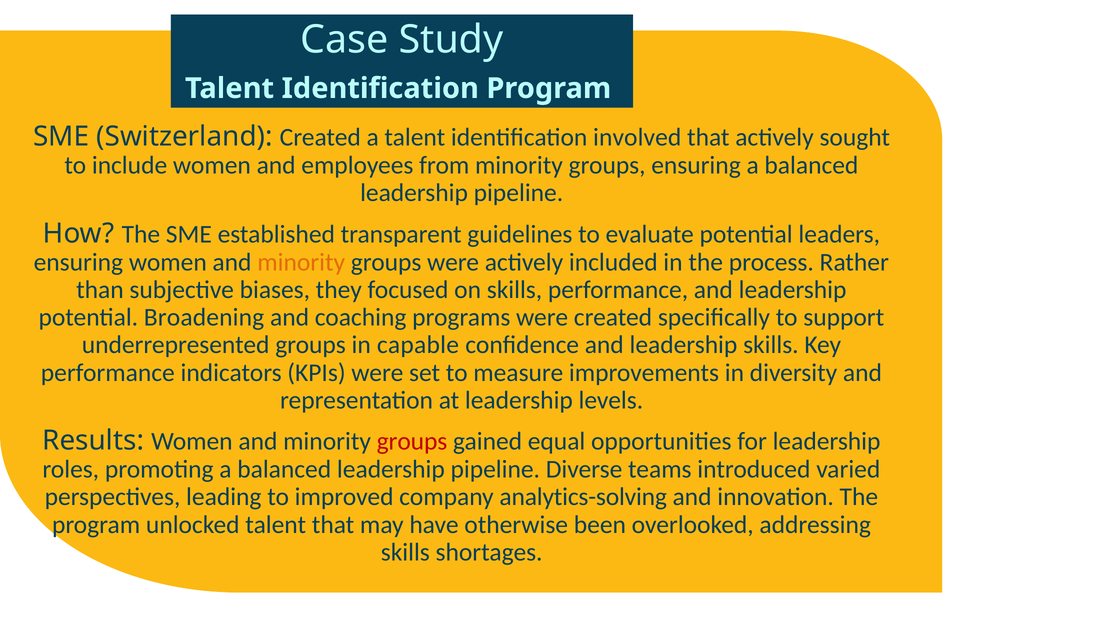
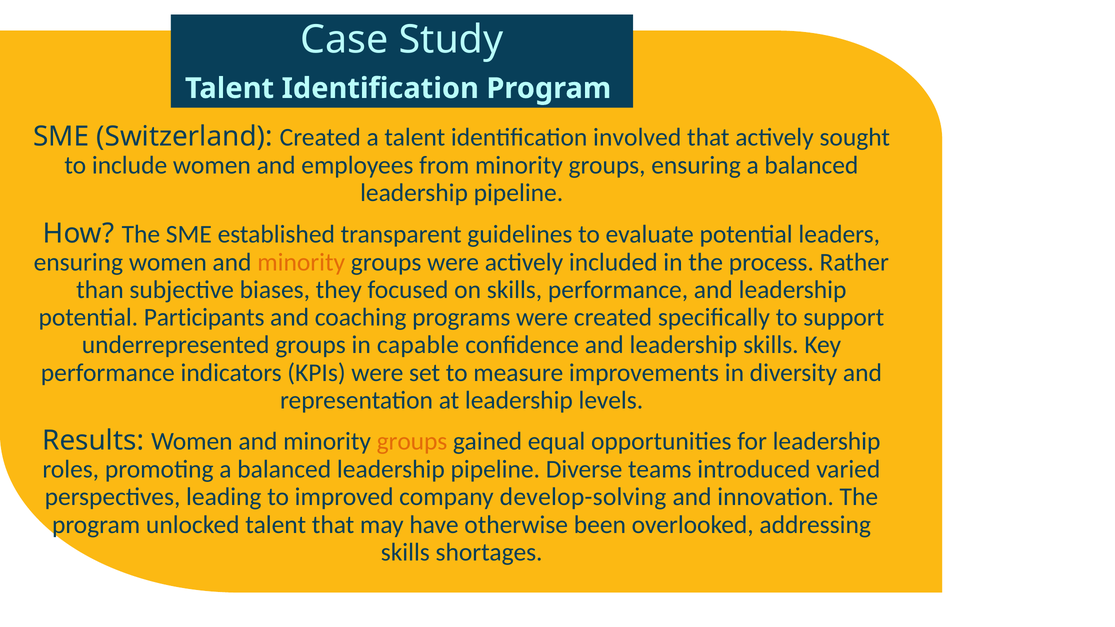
Broadening: Broadening -> Participants (204, 318)
groups colour: red -> orange (412, 442)
analytics-solving: analytics-solving -> develop-solving (583, 497)
